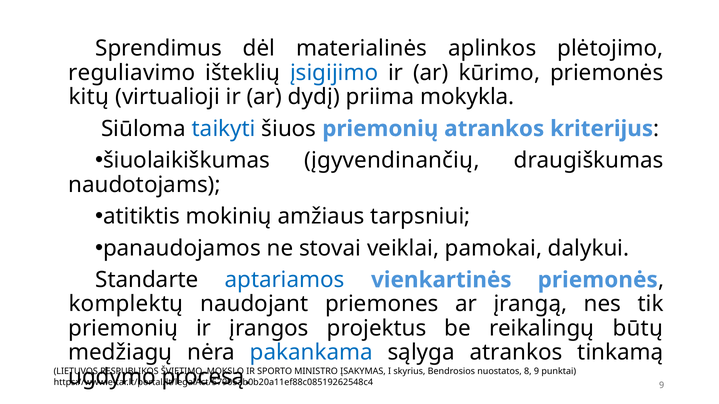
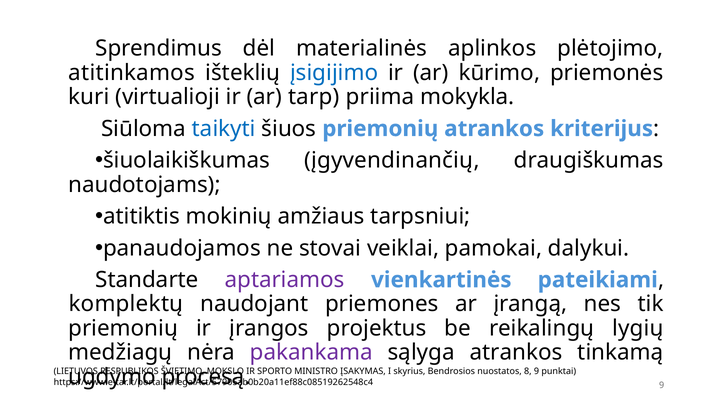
reguliavimo: reguliavimo -> atitinkamos (132, 73)
kitų: kitų -> kuri (89, 97)
dydį: dydį -> tarp (314, 97)
aptariamos colour: blue -> purple (285, 280)
vienkartinės priemonės: priemonės -> pateikiami (598, 280)
būtų: būtų -> lygių (638, 329)
pakankama colour: blue -> purple (311, 353)
